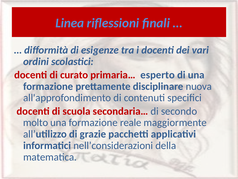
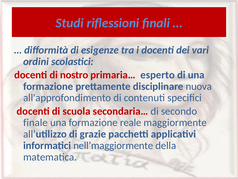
Linea: Linea -> Studi (70, 23)
curato: curato -> nostro (74, 75)
molto: molto -> finale (35, 122)
nell’considerazioni: nell’considerazioni -> nell’maggiormente (113, 145)
